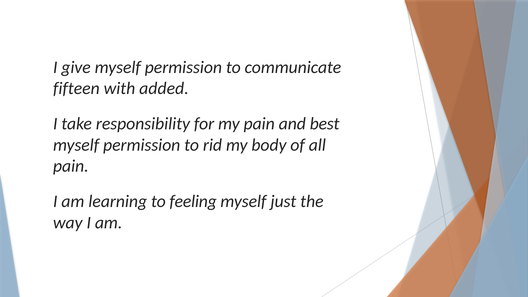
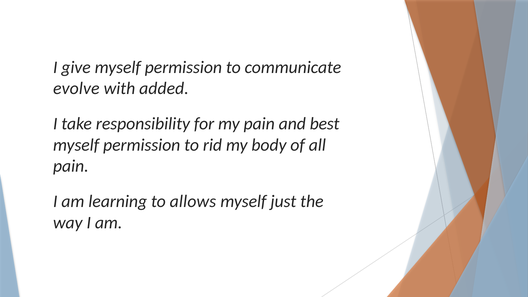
fifteen: fifteen -> evolve (76, 88)
feeling: feeling -> allows (193, 202)
